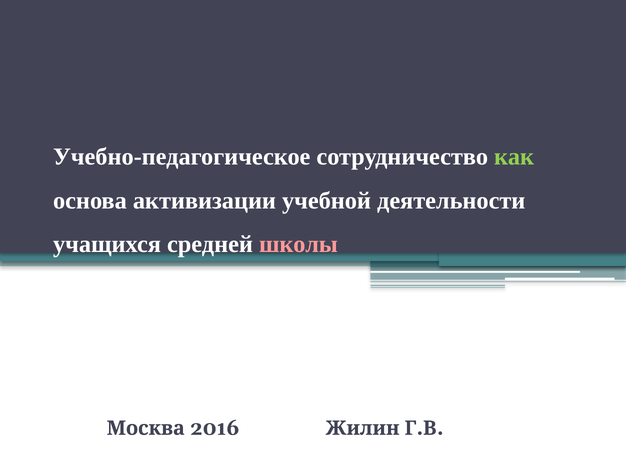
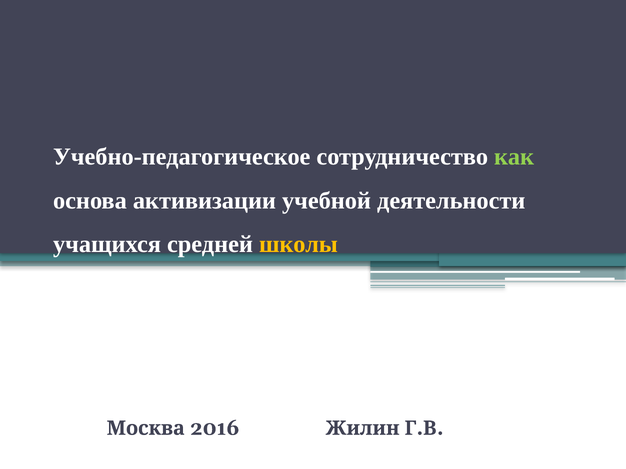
школы colour: pink -> yellow (298, 244)
